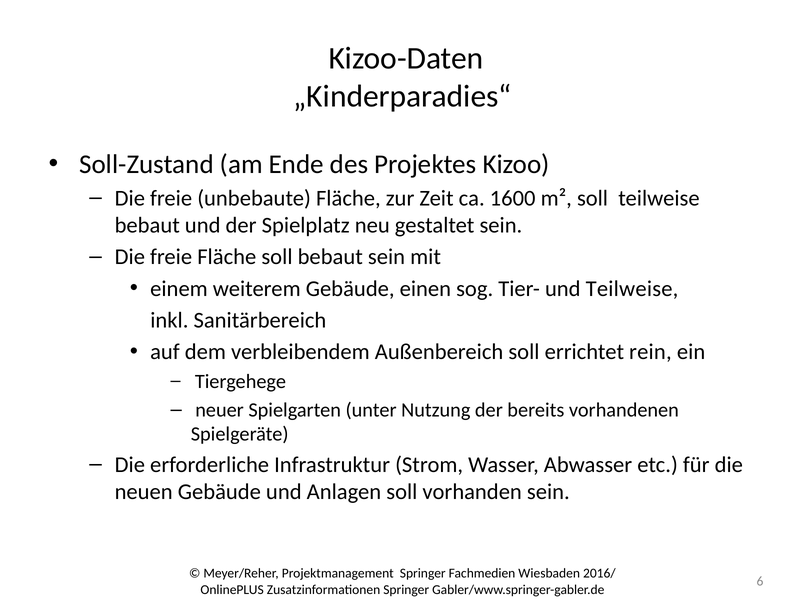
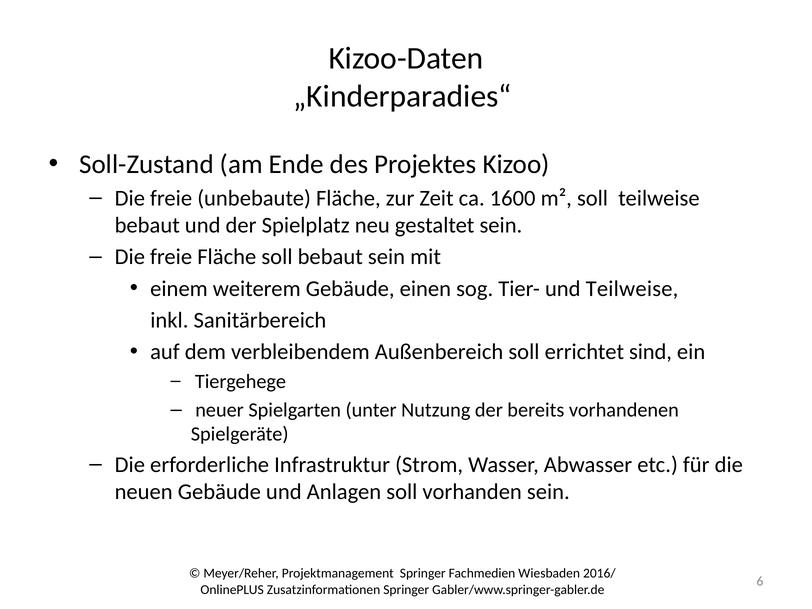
rein: rein -> sind (651, 352)
